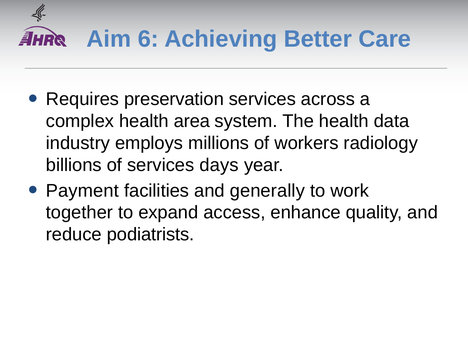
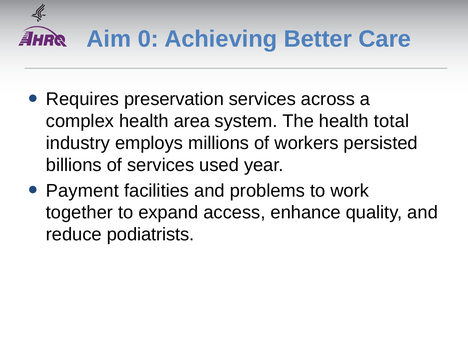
6: 6 -> 0 (148, 39)
data: data -> total (392, 121)
radiology: radiology -> persisted (381, 143)
days: days -> used (219, 165)
generally: generally -> problems (267, 190)
